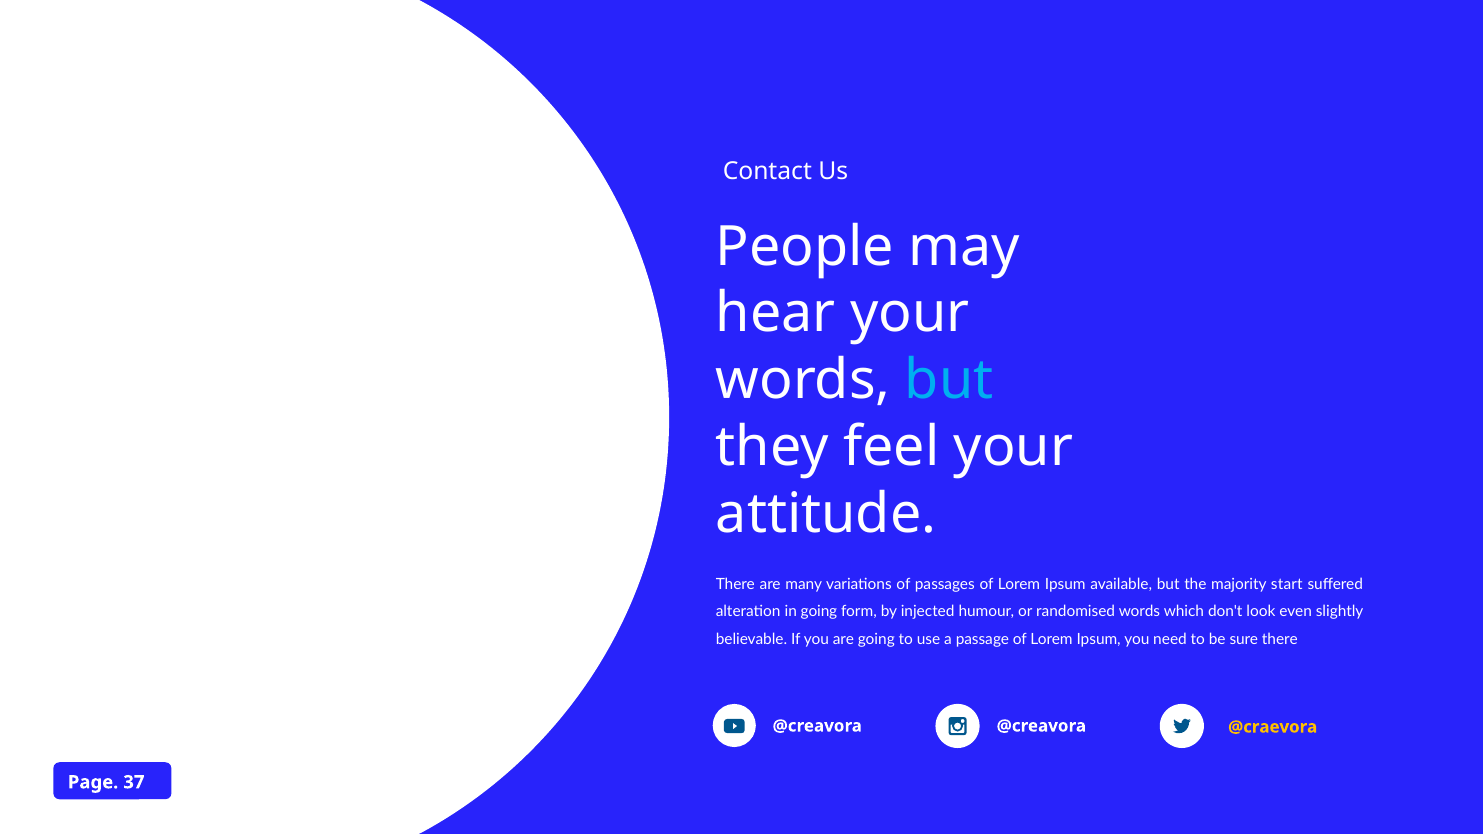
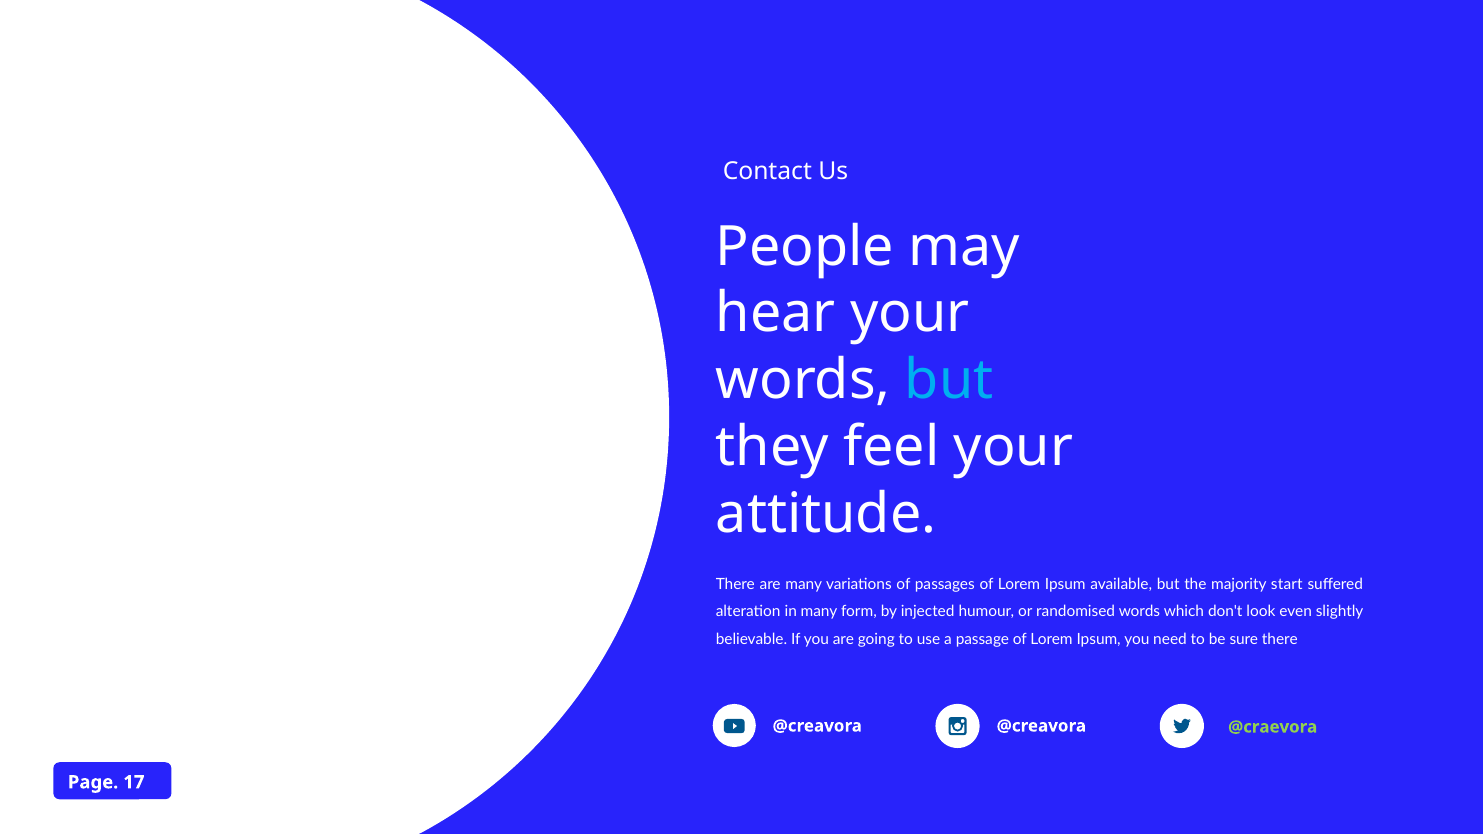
in going: going -> many (819, 612)
@craevora colour: yellow -> light green (1273, 727)
37: 37 -> 17 (134, 782)
